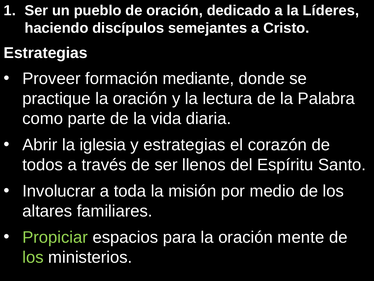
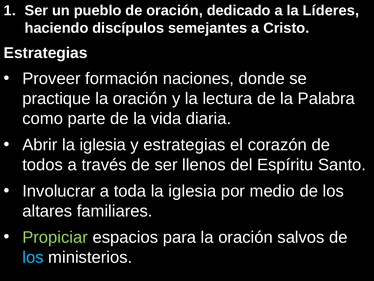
mediante: mediante -> naciones (198, 79)
toda la misión: misión -> iglesia (192, 191)
mente: mente -> salvos (301, 237)
los colour: light green -> light blue (33, 257)
